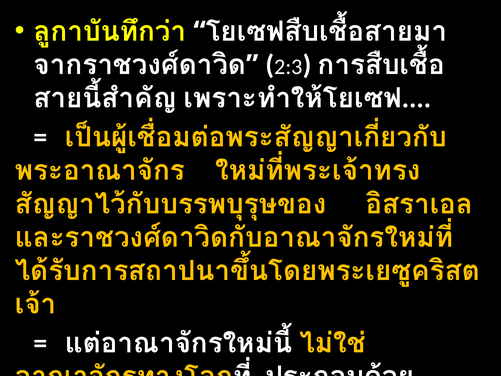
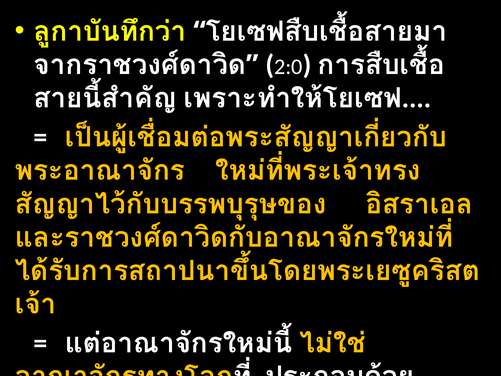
2:3: 2:3 -> 2:0 (288, 67)
